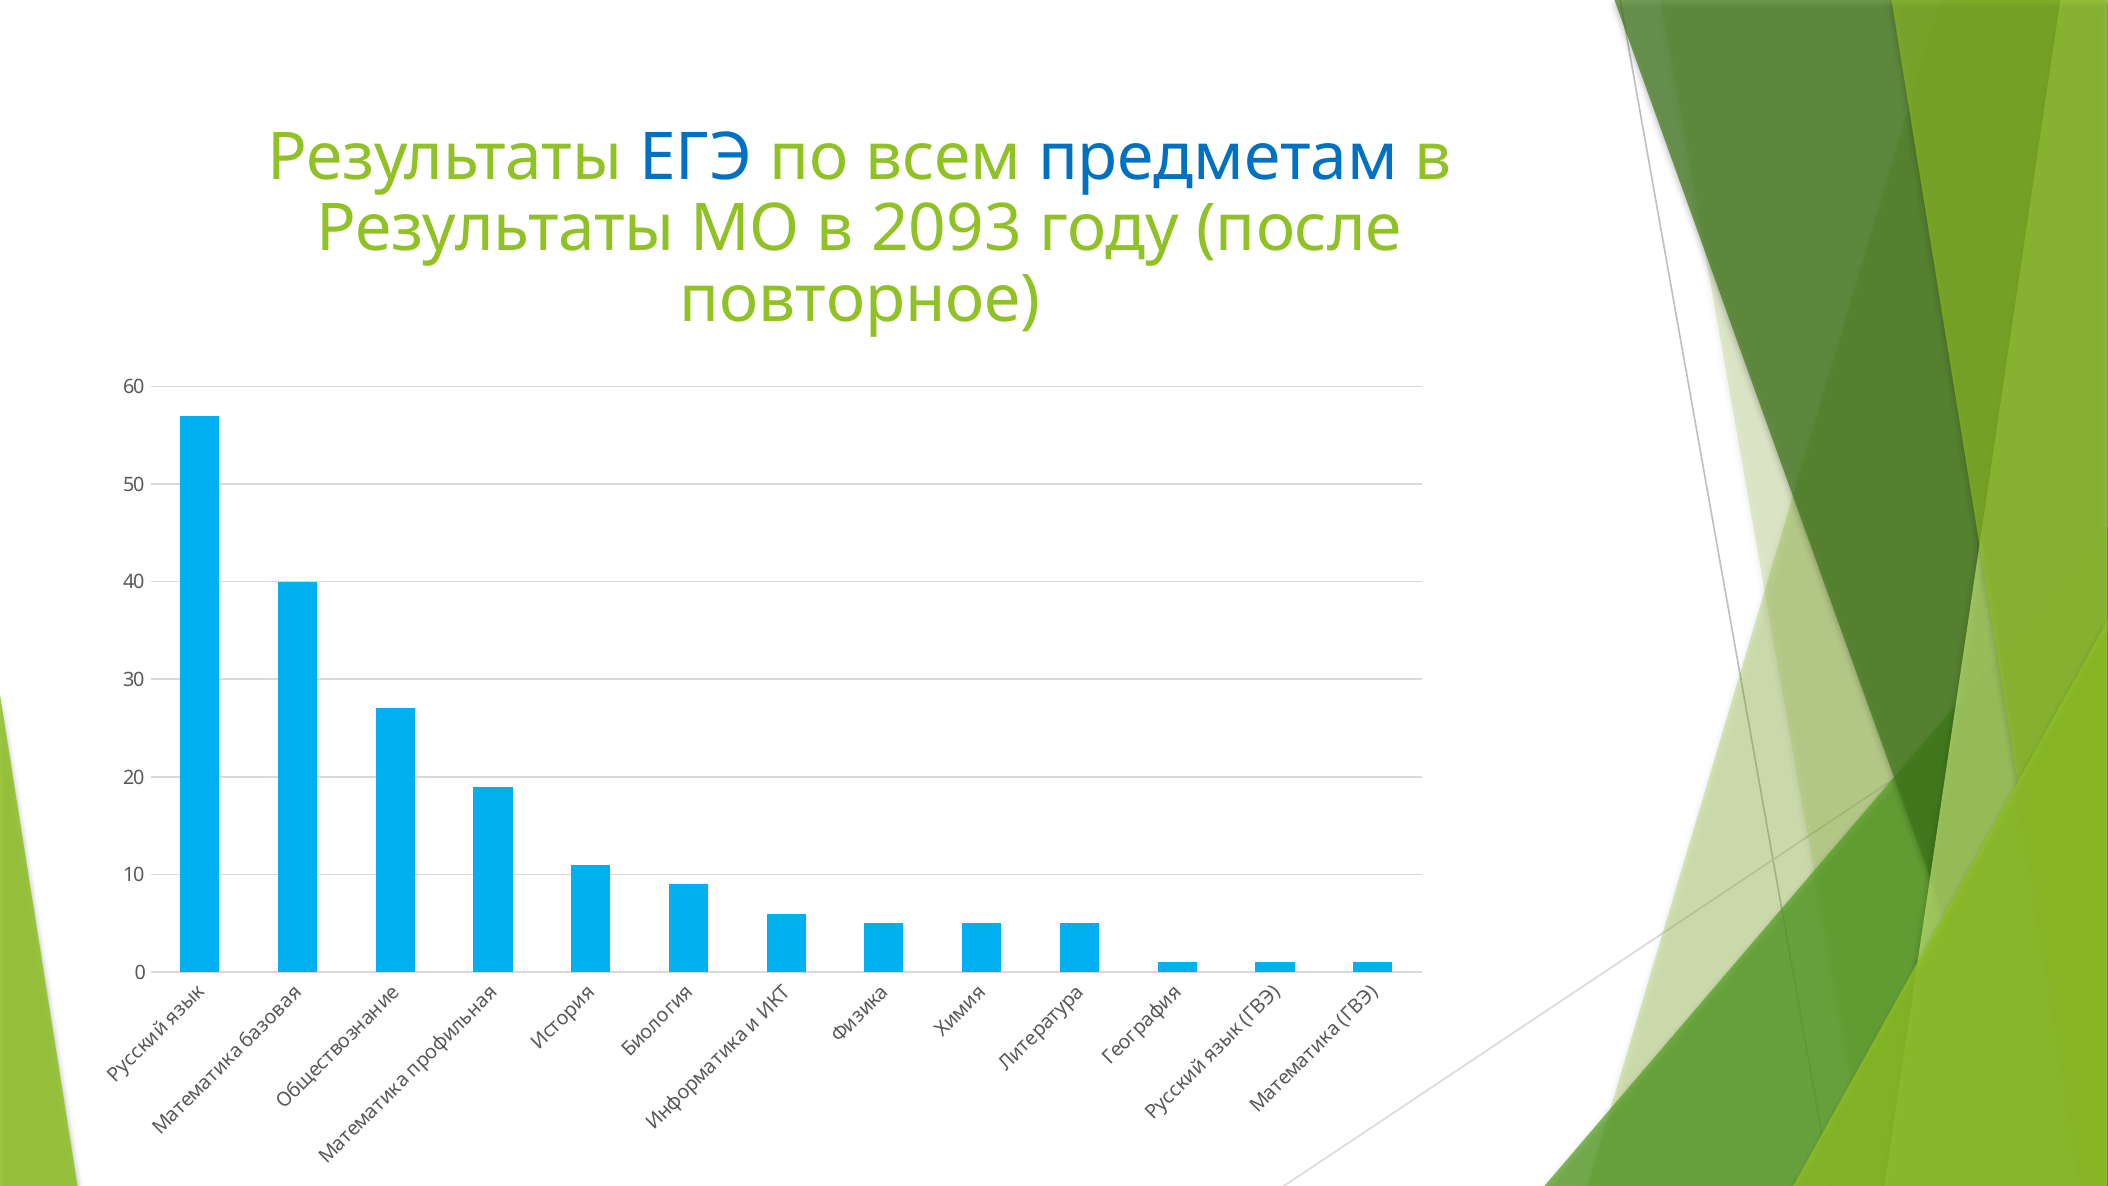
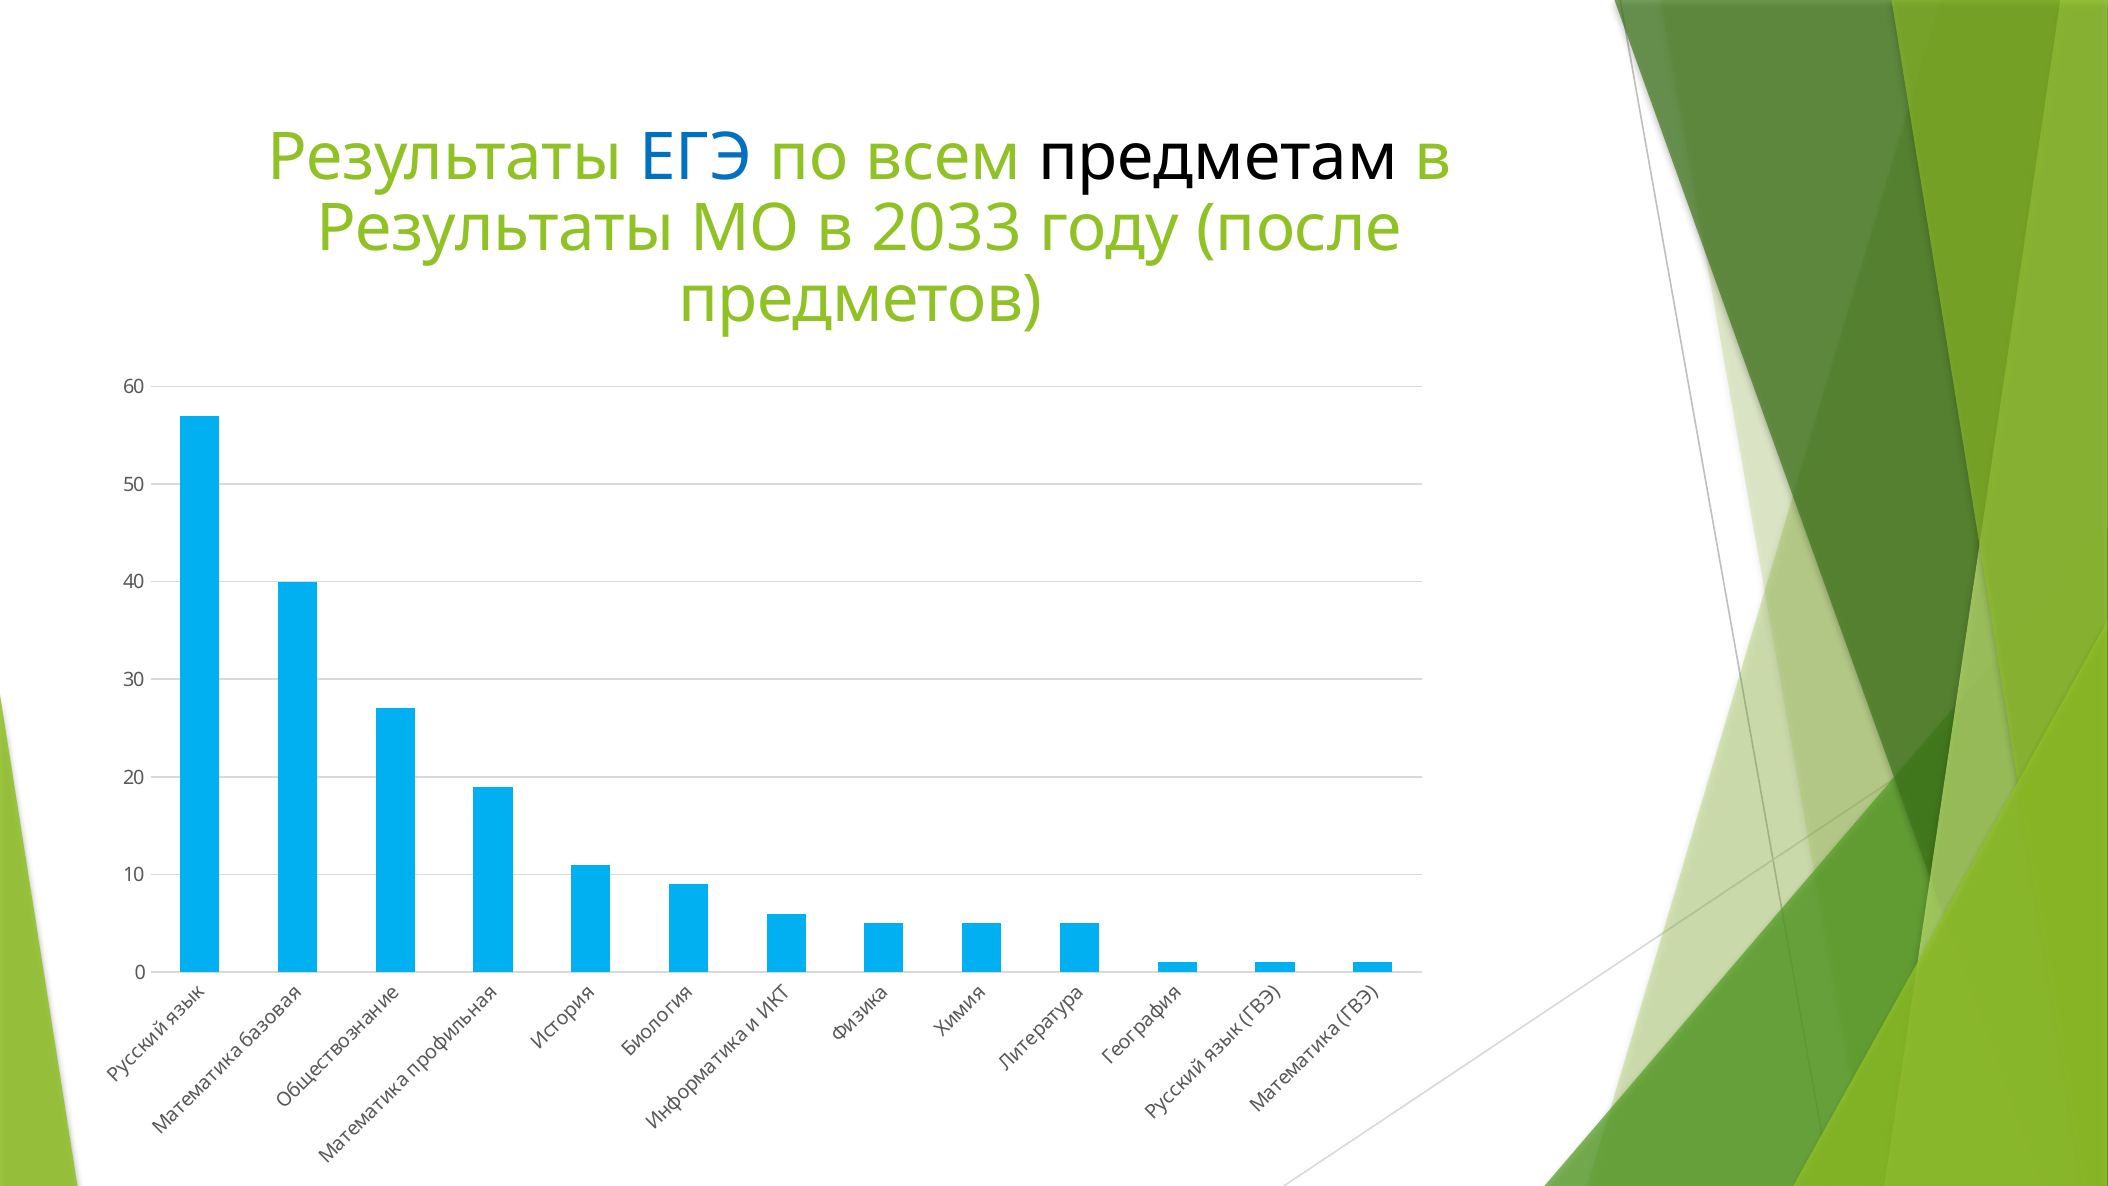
предметам colour: blue -> black (1218, 157)
2093: 2093 -> 2033 (947, 229)
повторное: повторное -> предметов (860, 300)
